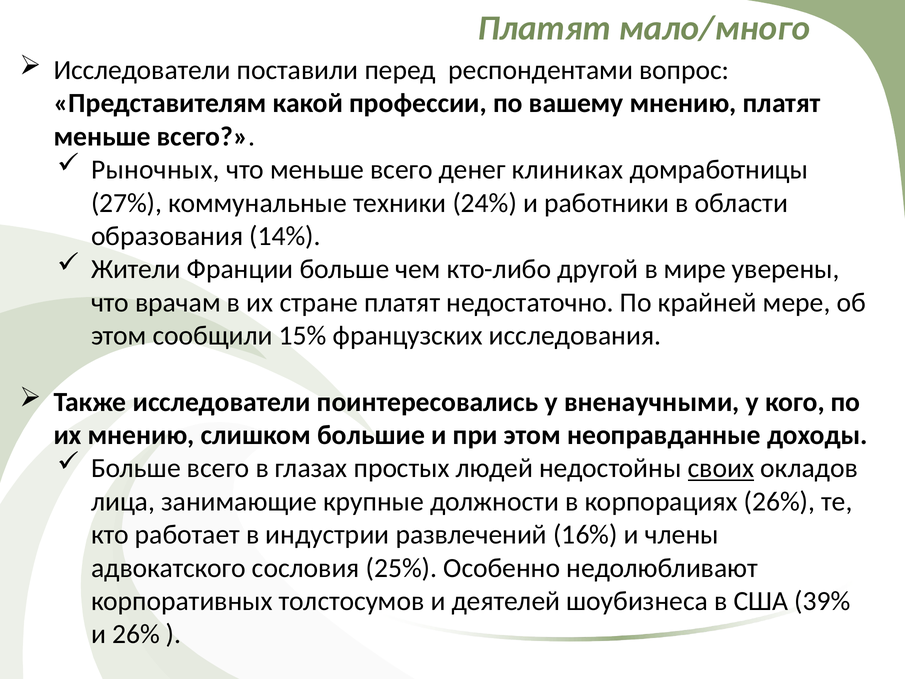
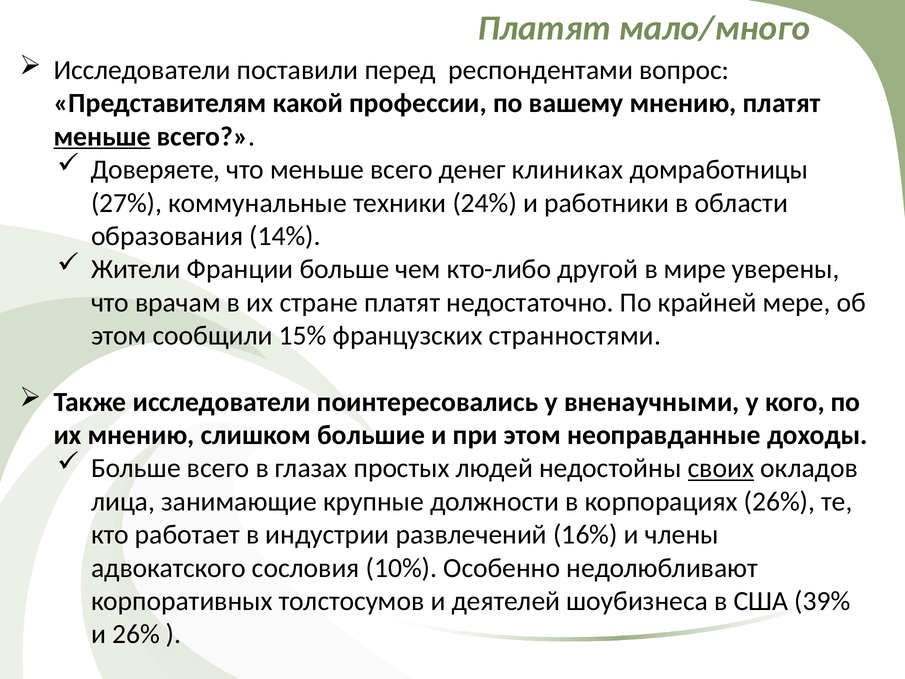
меньше underline: none -> present (102, 136)
Рыночных: Рыночных -> Доверяете (156, 170)
исследования: исследования -> странностями (575, 335)
25%: 25% -> 10% (401, 568)
